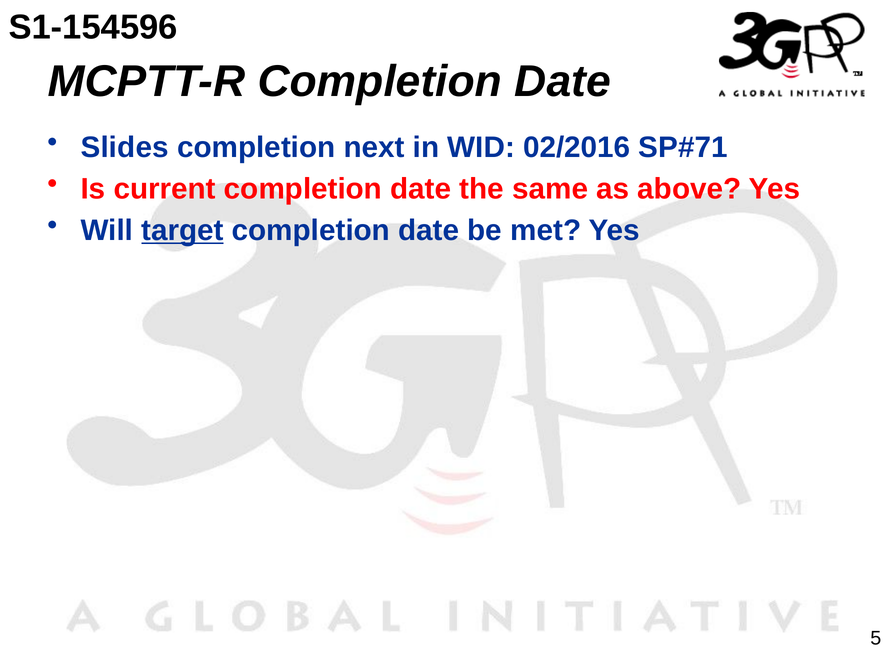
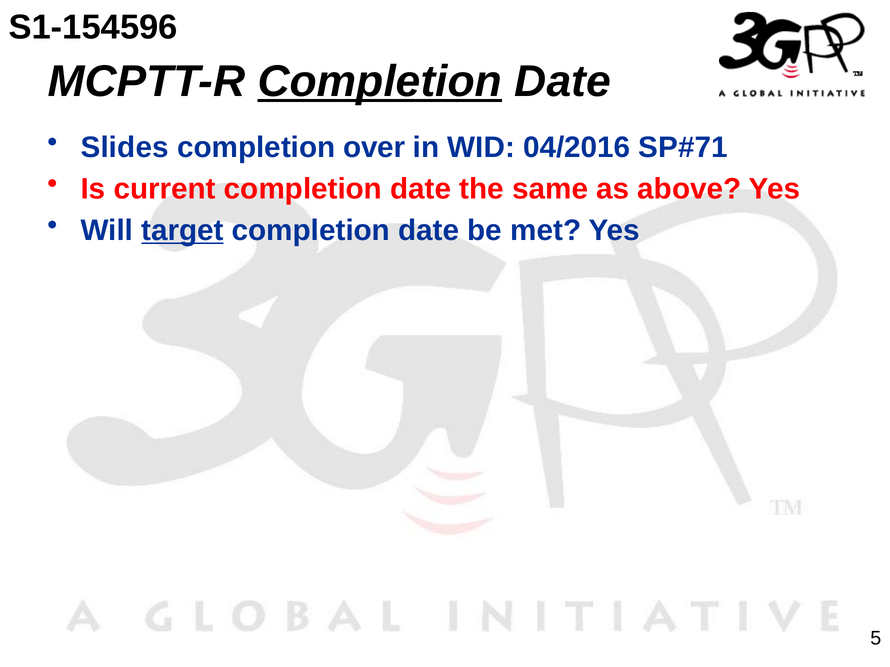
Completion underline: none -> present (380, 81)
next: next -> over (374, 148)
02/2016: 02/2016 -> 04/2016 (577, 148)
